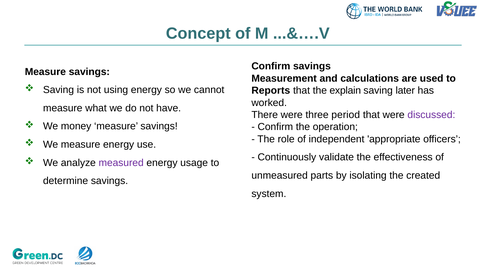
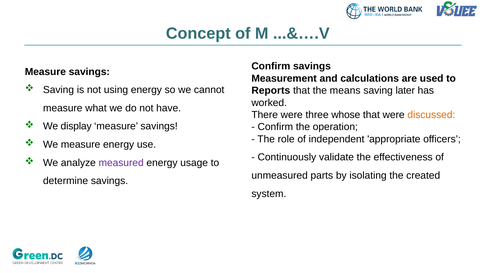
explain: explain -> means (345, 91)
period: period -> whose (346, 115)
discussed colour: purple -> orange (431, 115)
money: money -> display (76, 126)
